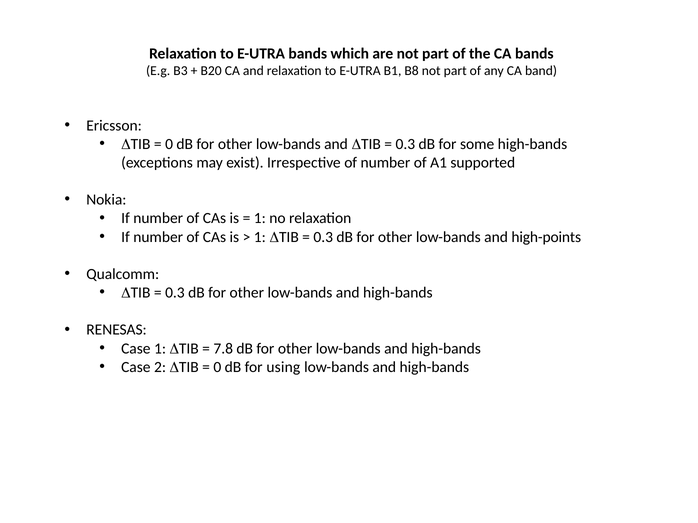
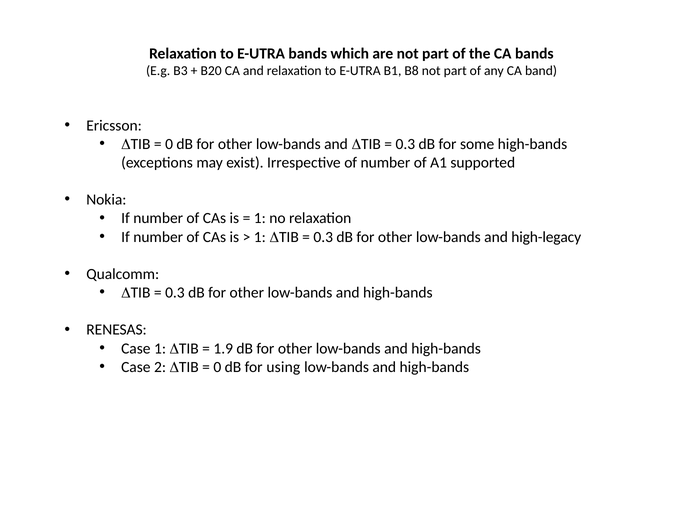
high-points: high-points -> high-legacy (546, 237)
7.8: 7.8 -> 1.9 (223, 349)
